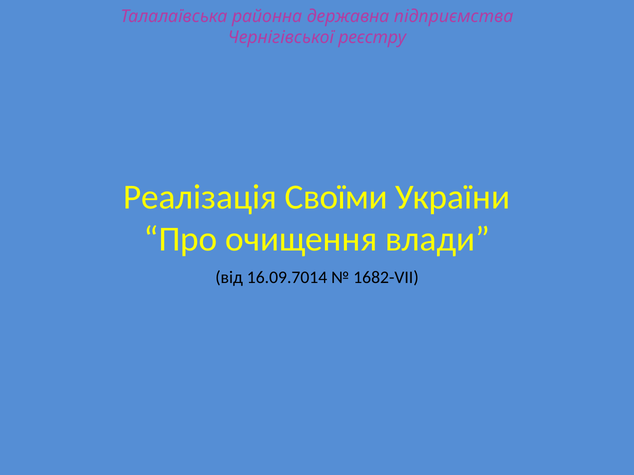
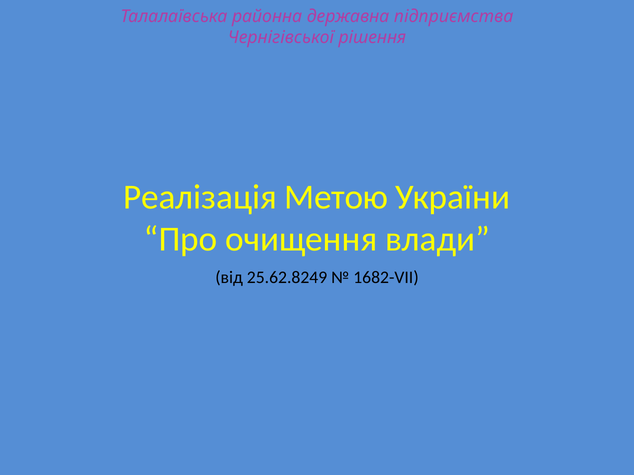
реєстру: реєстру -> рішення (372, 37)
Своїми: Своїми -> Метою (336, 197)
16.09.7014: 16.09.7014 -> 25.62.8249 (287, 278)
